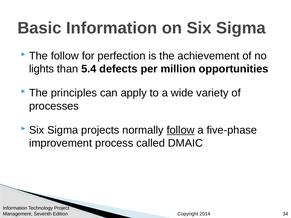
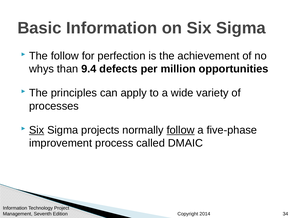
lights: lights -> whys (42, 69)
5.4: 5.4 -> 9.4 (89, 69)
Six underline: none -> present (37, 130)
